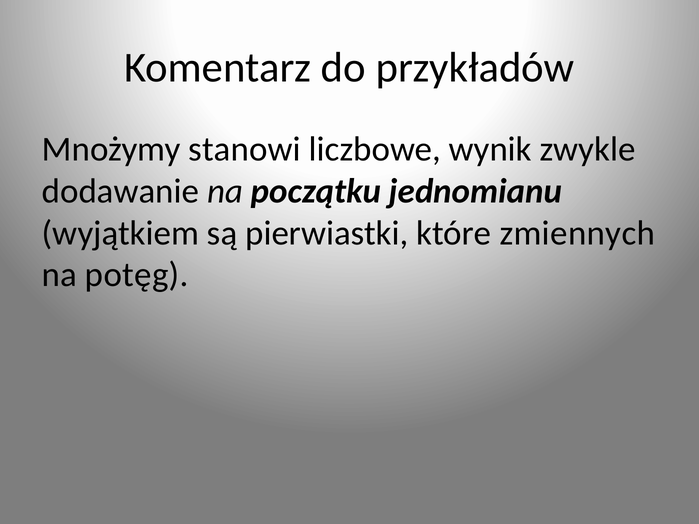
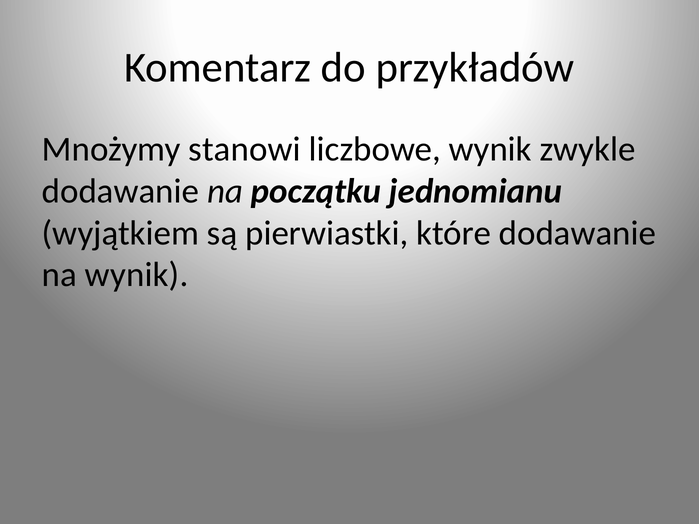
które zmiennych: zmiennych -> dodawanie (577, 233)
na potęg: potęg -> wynik (137, 275)
